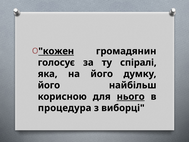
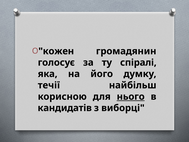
кожен underline: present -> none (56, 51)
його: його -> течії (49, 85)
процедура: процедура -> кандидатів (65, 108)
